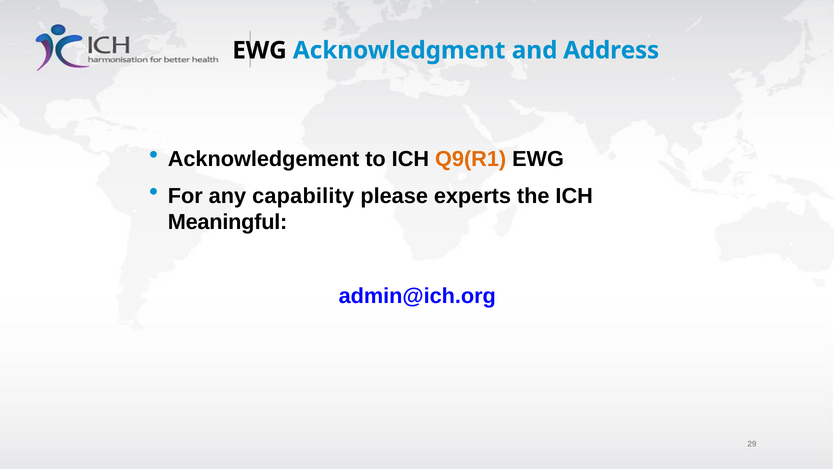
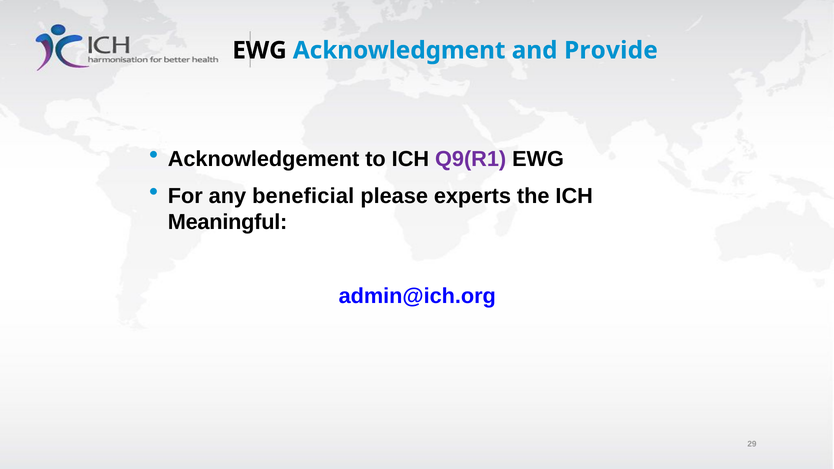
Address: Address -> Provide (611, 50)
Q9(R1 colour: orange -> purple (471, 159)
capability: capability -> beneficial (303, 196)
